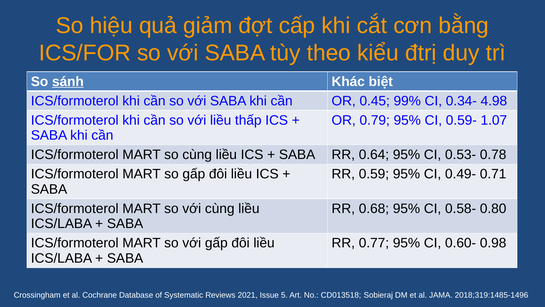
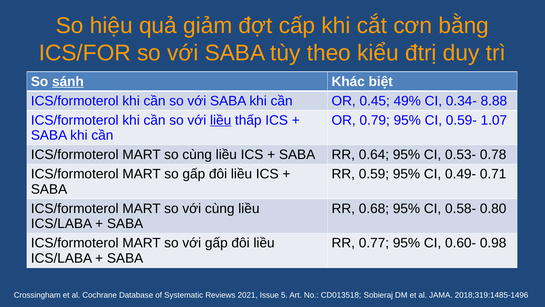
99%: 99% -> 49% (407, 101)
4.98: 4.98 -> 8.88 (494, 101)
liều underline: none -> present (221, 120)
